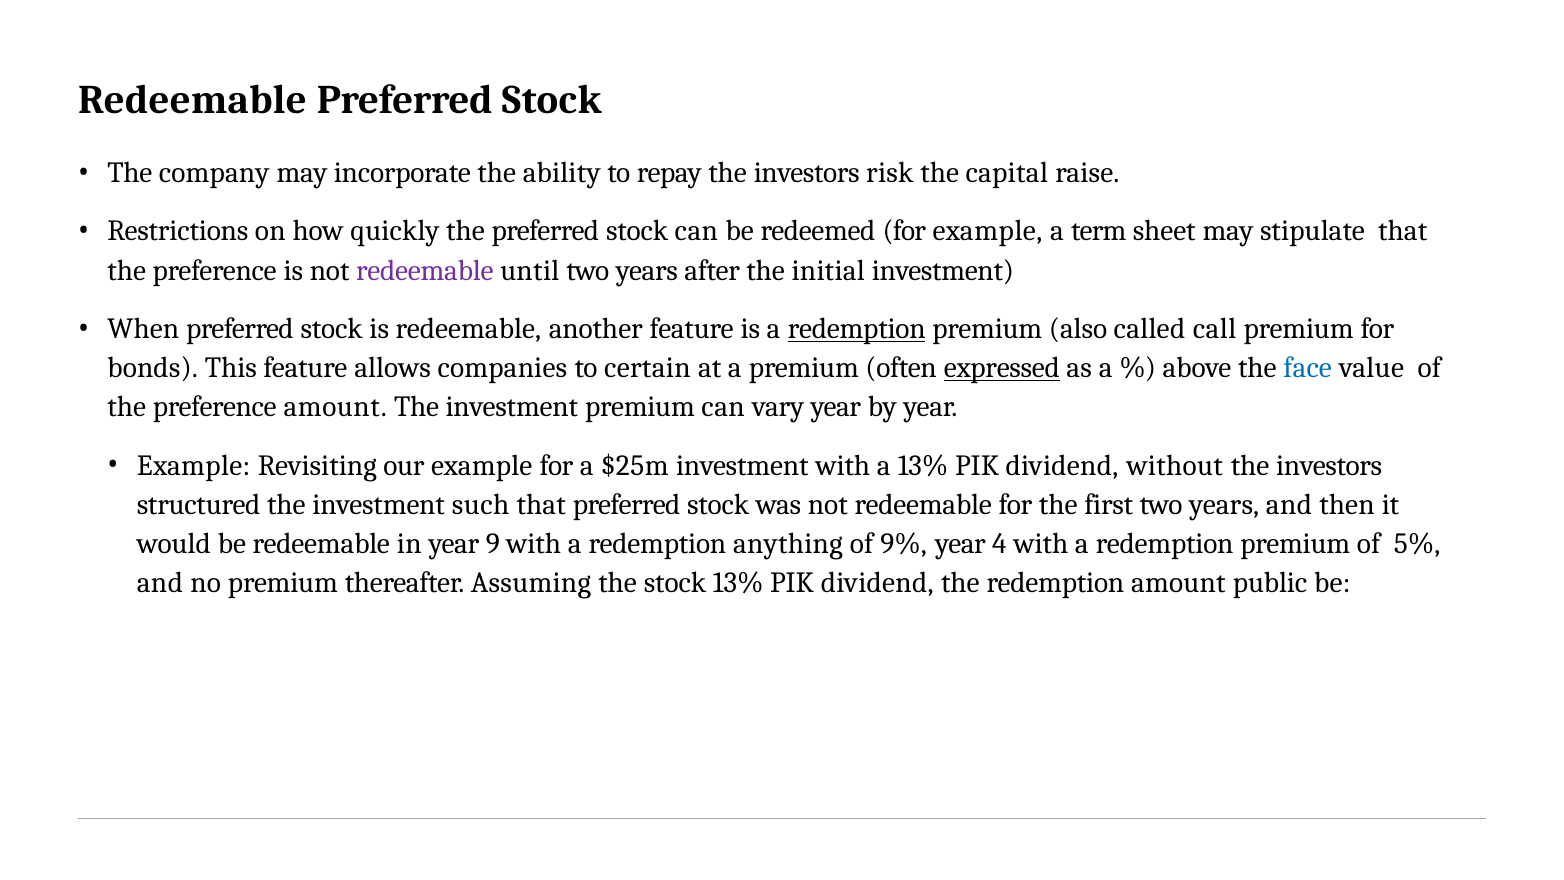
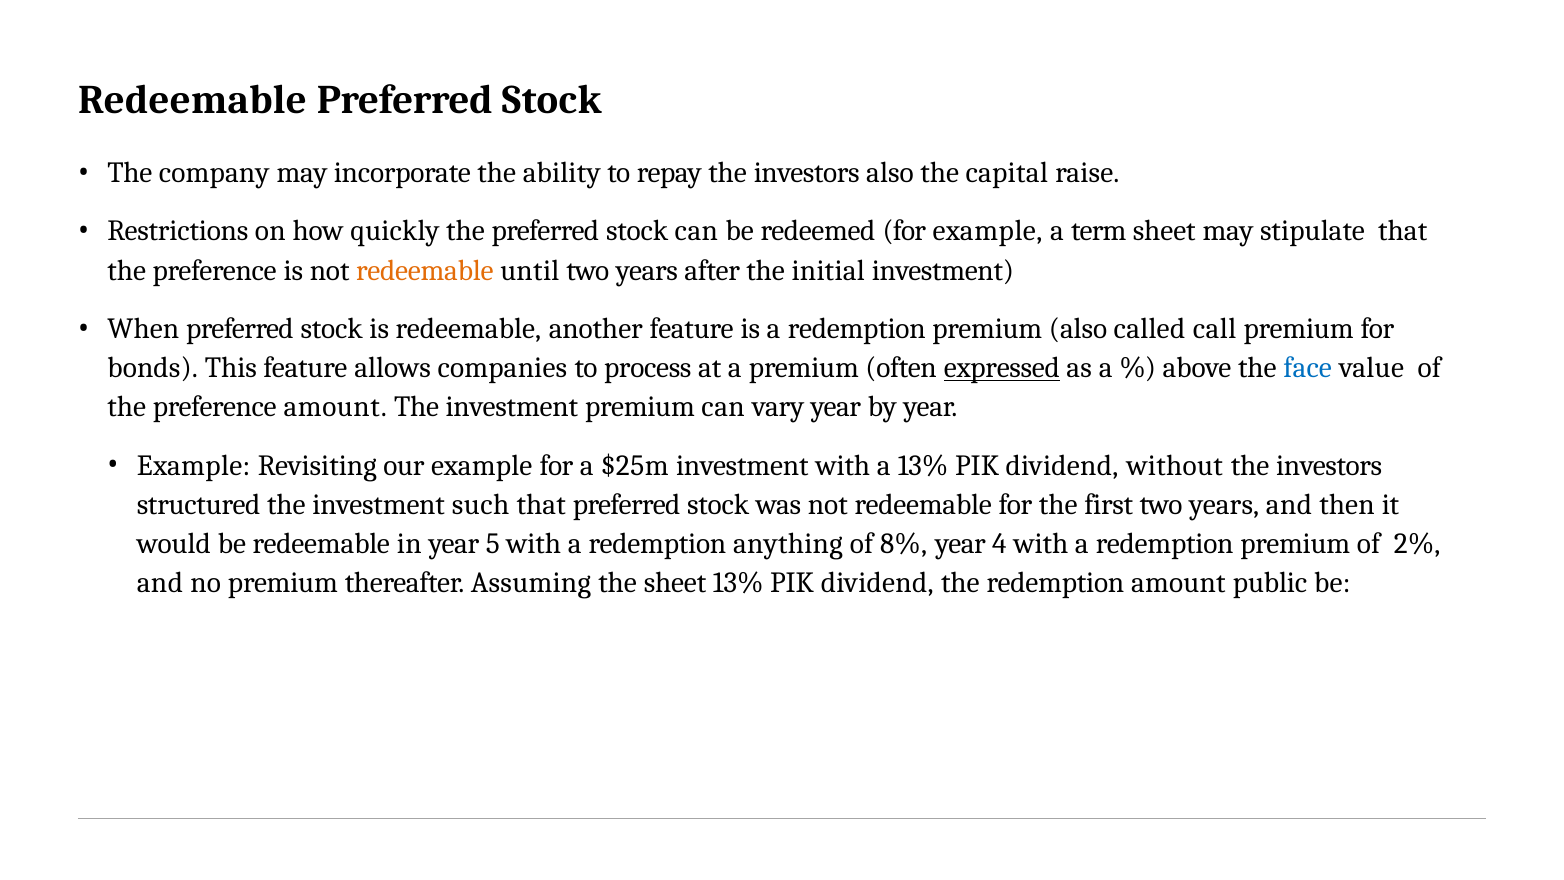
investors risk: risk -> also (890, 173)
redeemable colour: purple -> orange (425, 270)
redemption underline: present -> none (857, 329)
certain: certain -> process (648, 368)
9: 9 -> 5 (493, 543)
9%: 9% -> 8% (904, 543)
5%: 5% -> 2% (1417, 543)
the stock: stock -> sheet (675, 582)
